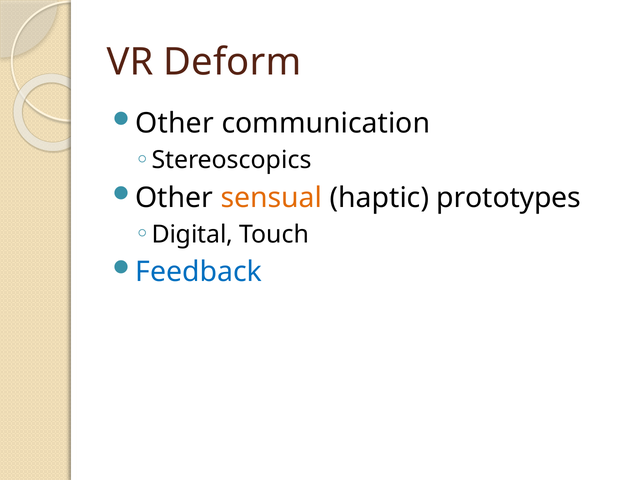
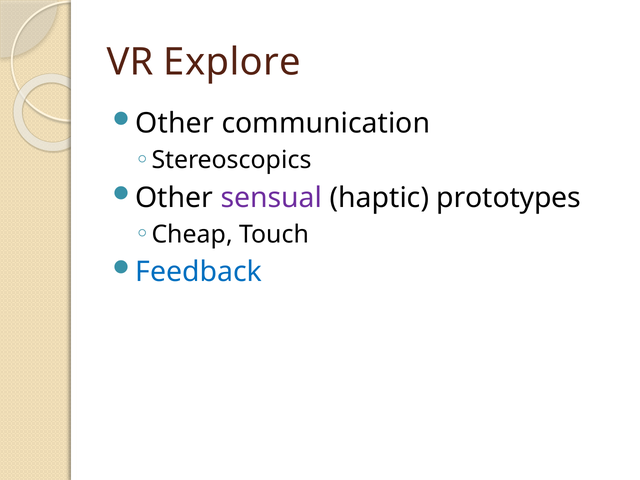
Deform: Deform -> Explore (232, 62)
sensual colour: orange -> purple (271, 198)
Digital: Digital -> Cheap (192, 234)
